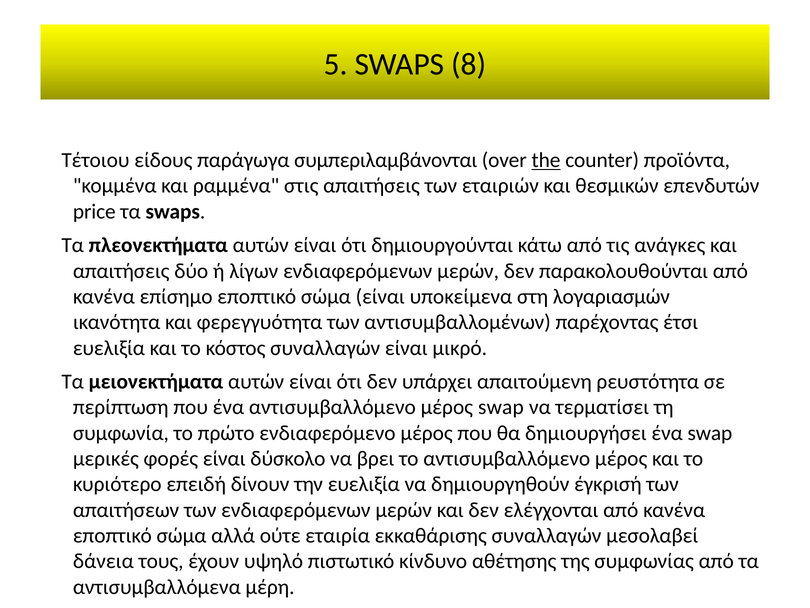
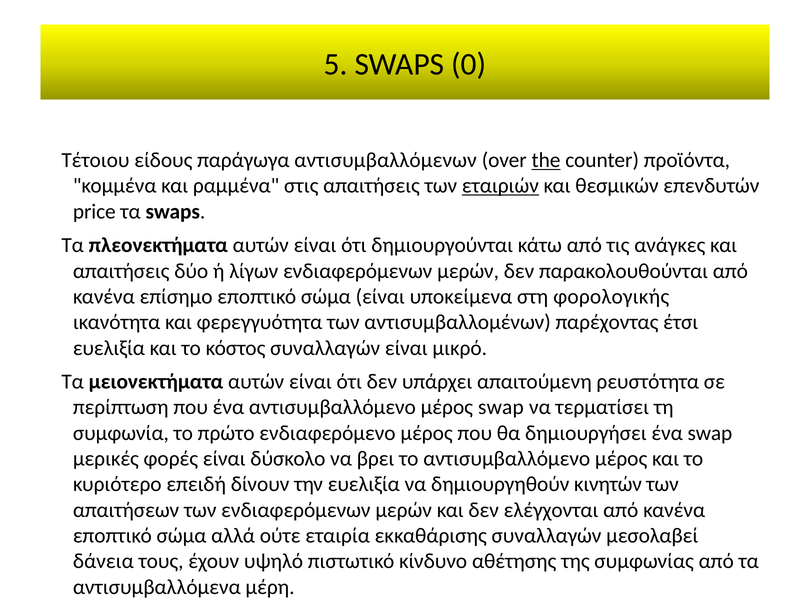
8: 8 -> 0 (469, 64)
συμπεριλαμβάνονται: συμπεριλαμβάνονται -> αντισυμβαλλόμενων (386, 160)
εταιριών underline: none -> present (500, 186)
λογαριασμών: λογαριασμών -> φορολογικής (611, 296)
έγκρισή: έγκρισή -> κινητών (608, 484)
